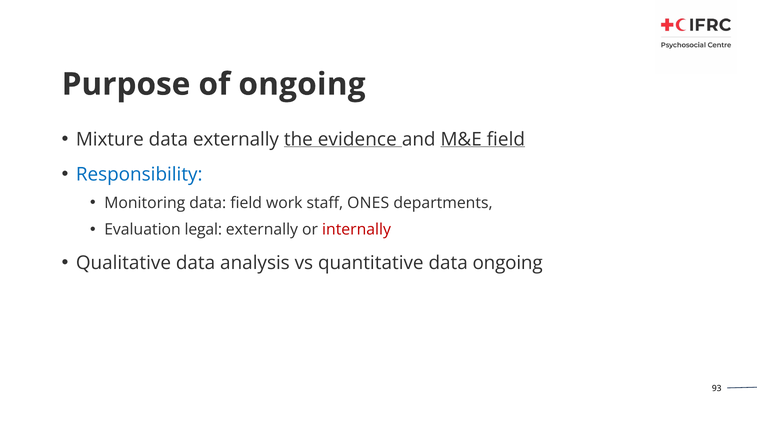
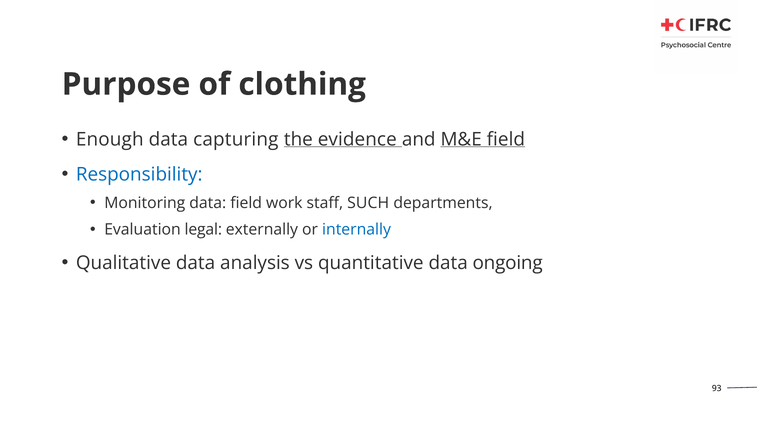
of ongoing: ongoing -> clothing (302, 84)
Mixture: Mixture -> Enough (110, 140)
data externally: externally -> capturing (236, 140)
ONES: ONES -> SUCH (368, 203)
internally colour: red -> blue (357, 230)
